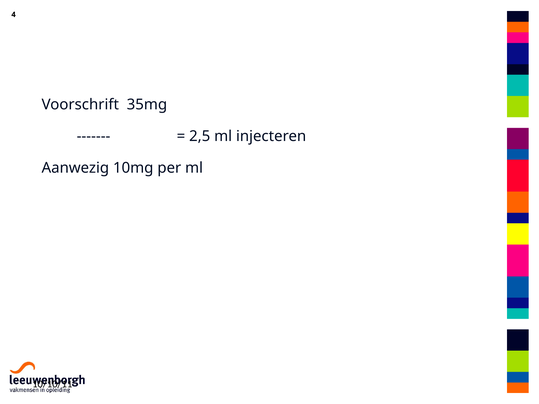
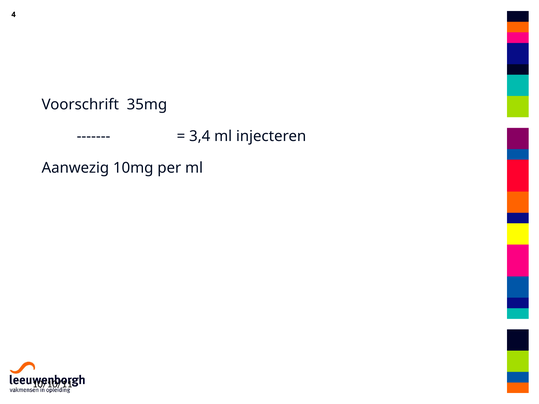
2,5: 2,5 -> 3,4 (200, 136)
